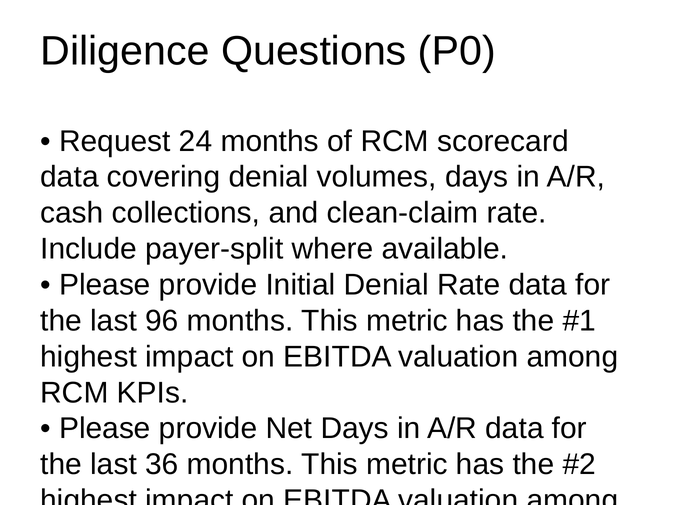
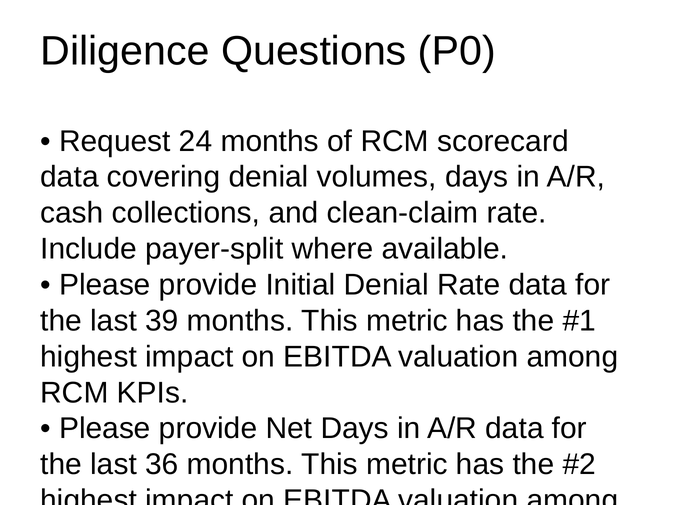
96: 96 -> 39 (162, 321)
